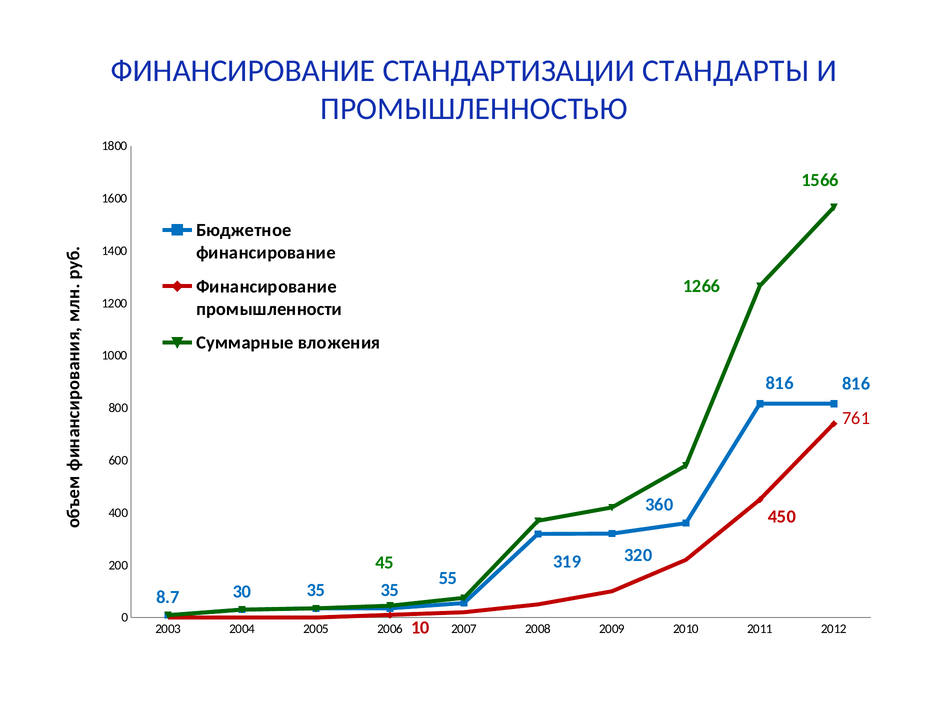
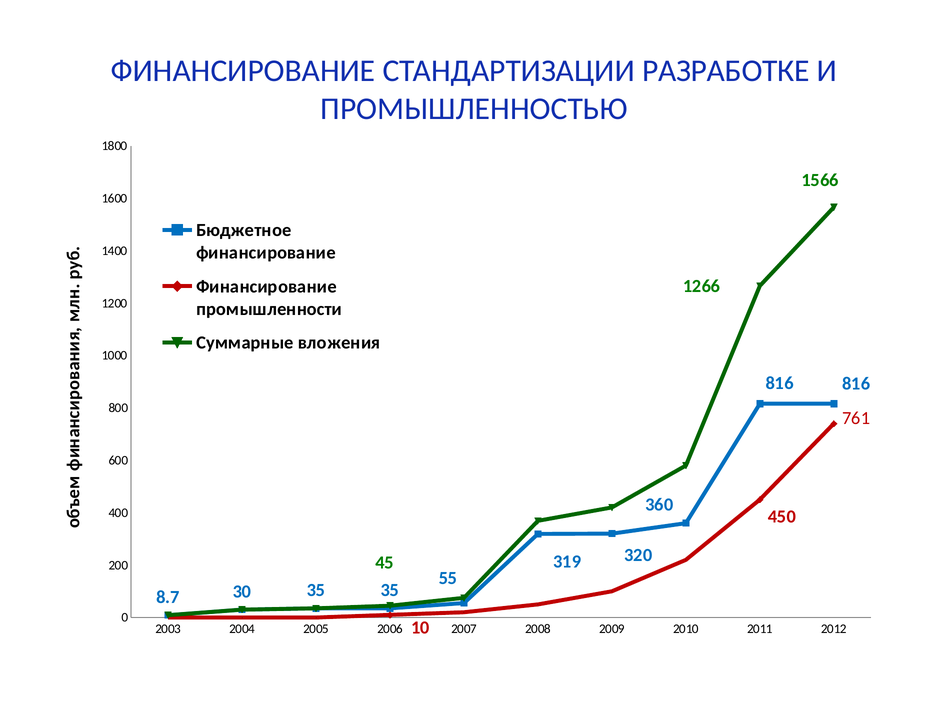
СТАНДАРТЫ: СТАНДАРТЫ -> РАЗРАБОТКЕ (726, 71)
